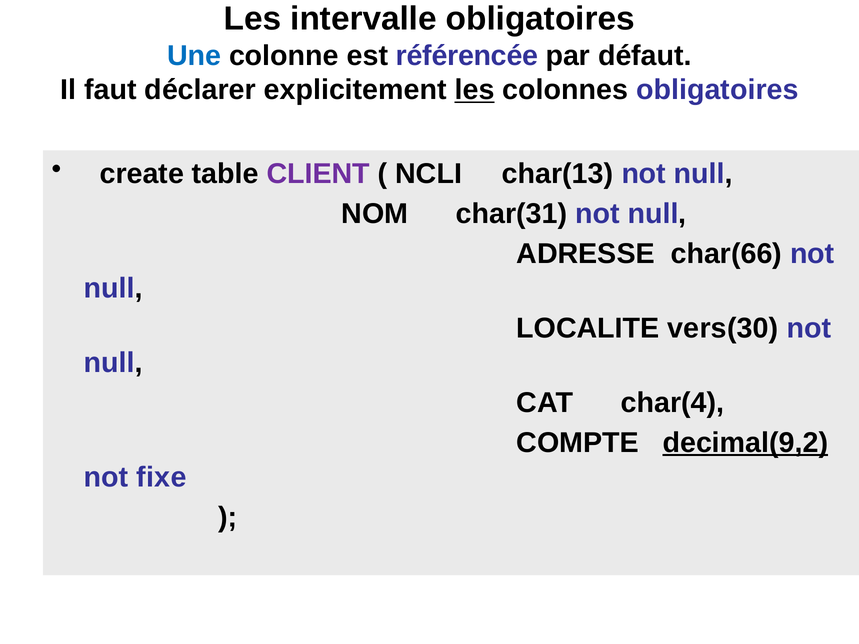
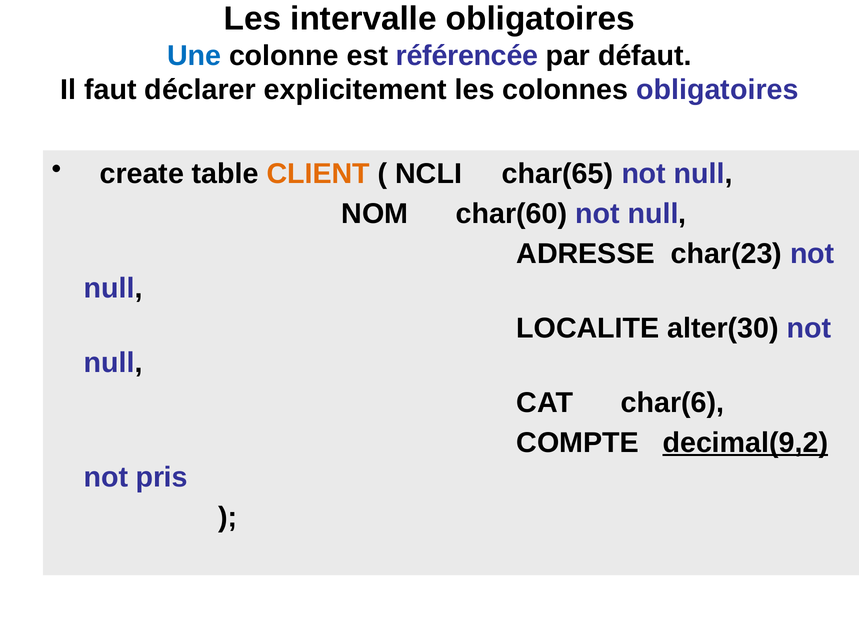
les underline: present -> none (475, 90)
CLIENT colour: purple -> orange (318, 174)
char(13: char(13 -> char(65 (557, 174)
char(31: char(31 -> char(60 (512, 214)
char(66: char(66 -> char(23 (726, 254)
vers(30: vers(30 -> alter(30 (723, 328)
char(4: char(4 -> char(6 (672, 403)
fixe: fixe -> pris (162, 477)
